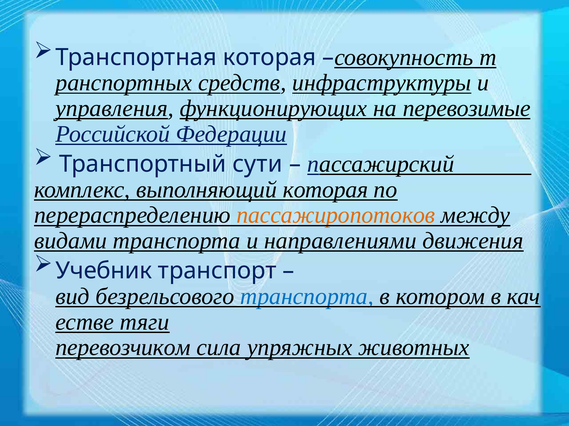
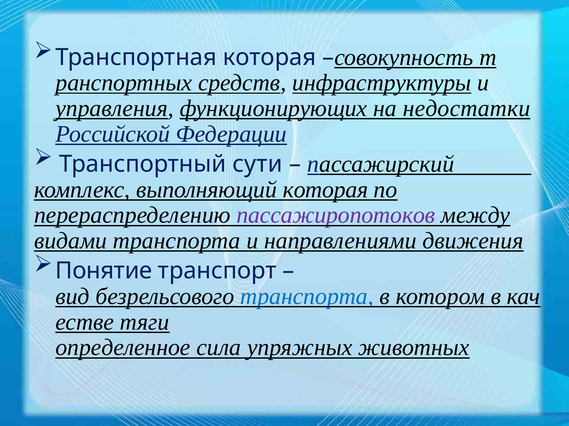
перевозимые: перевозимые -> недостатки (467, 109)
пассажиропотоков colour: orange -> purple (336, 216)
Учебник: Учебник -> Понятие (104, 271)
перевозчиком: перевозчиком -> определенное (123, 348)
